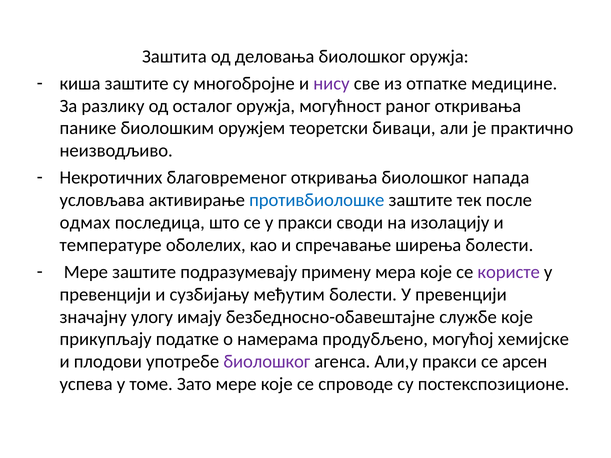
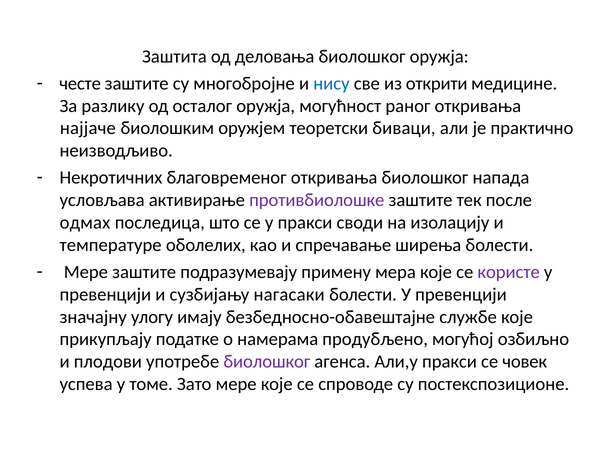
киша: киша -> честе (80, 84)
нису colour: purple -> blue (331, 84)
отпатке: отпатке -> открити (437, 84)
панике: панике -> најјаче (88, 128)
противбиолошке colour: blue -> purple (317, 200)
међутим: међутим -> нагасаки (289, 295)
хемијске: хемијске -> озбиљно (533, 339)
арсен: арсен -> човек (525, 362)
